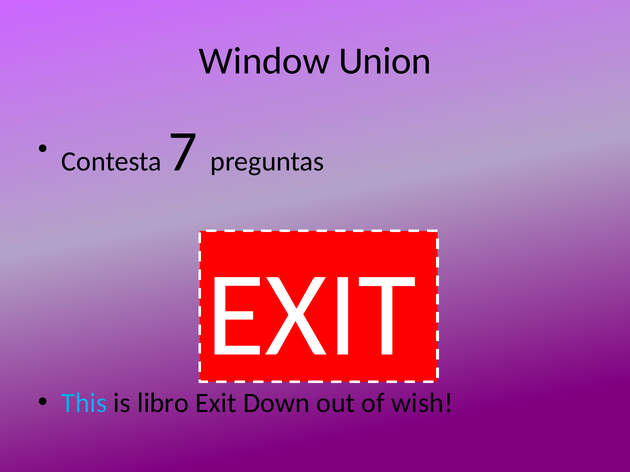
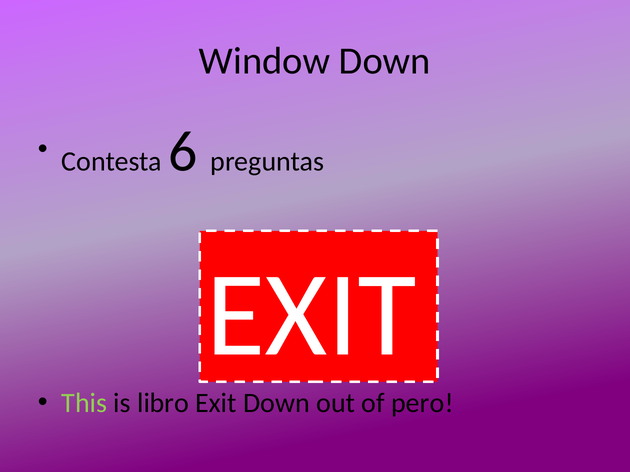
Window Union: Union -> Down (385, 61)
7: 7 -> 6 (183, 152)
This colour: light blue -> light green (84, 403)
wish: wish -> pero (422, 403)
